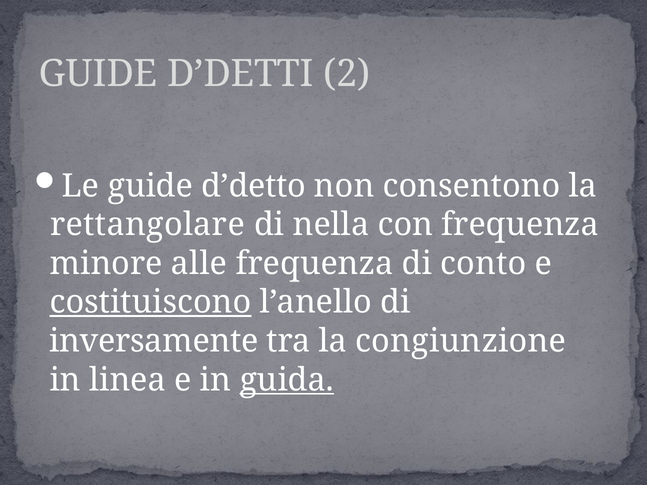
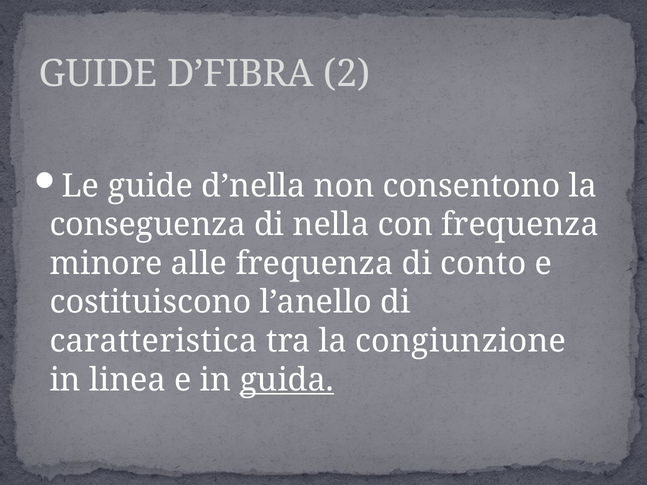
D’DETTI: D’DETTI -> D’FIBRA (241, 74)
d’detto: d’detto -> d’nella (254, 186)
rettangolare: rettangolare -> conseguenza (148, 225)
costituiscono underline: present -> none (151, 302)
inversamente: inversamente -> caratteristica (154, 341)
